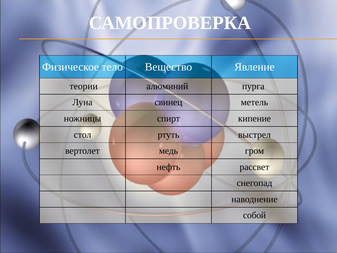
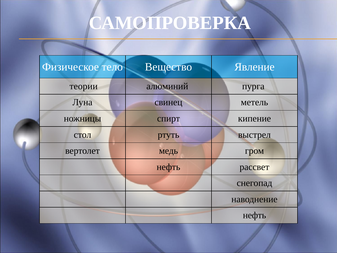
собой: собой -> нефть (255, 215)
